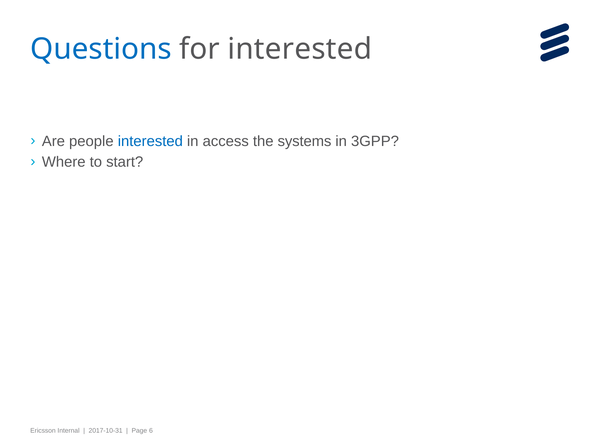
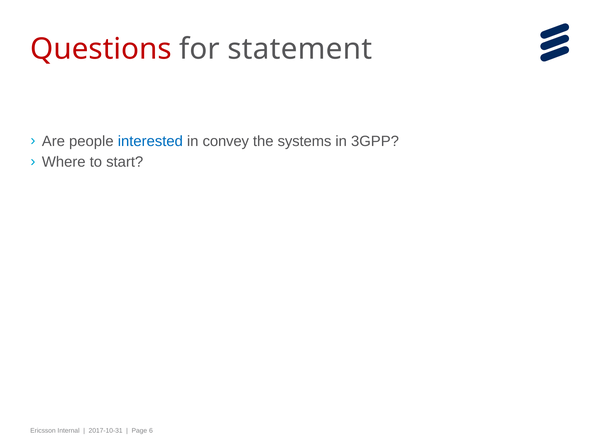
Questions colour: blue -> red (101, 49)
for interested: interested -> statement (300, 49)
access: access -> convey (226, 141)
